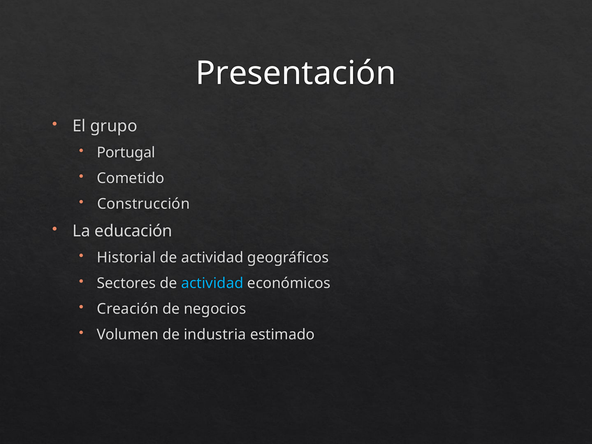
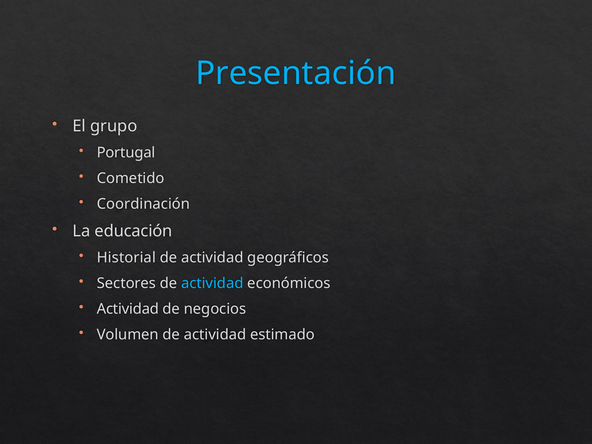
Presentación colour: white -> light blue (296, 73)
Construcción: Construcción -> Coordinación (144, 204)
Creación: Creación -> Actividad (128, 309)
Volumen de industria: industria -> actividad (215, 335)
